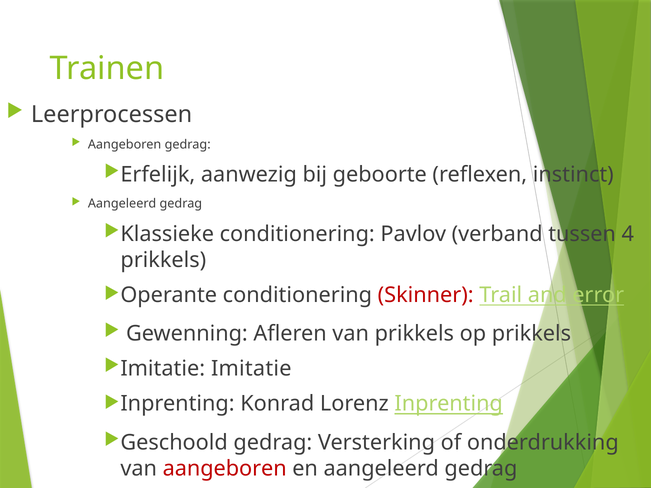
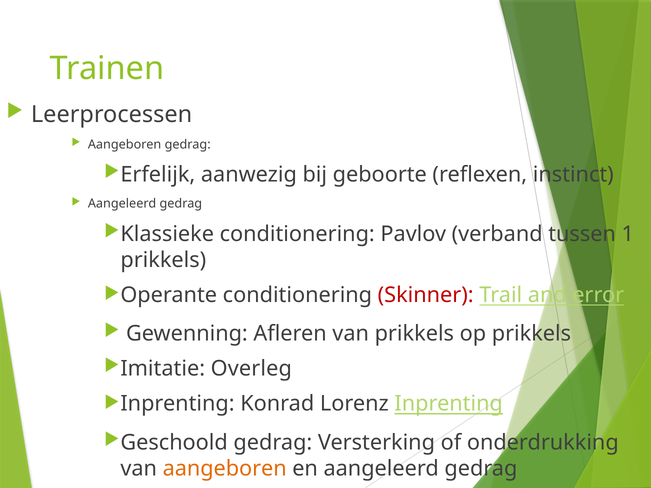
4: 4 -> 1 (628, 234)
Imitatie Imitatie: Imitatie -> Overleg (251, 369)
aangeboren colour: red -> orange (225, 469)
